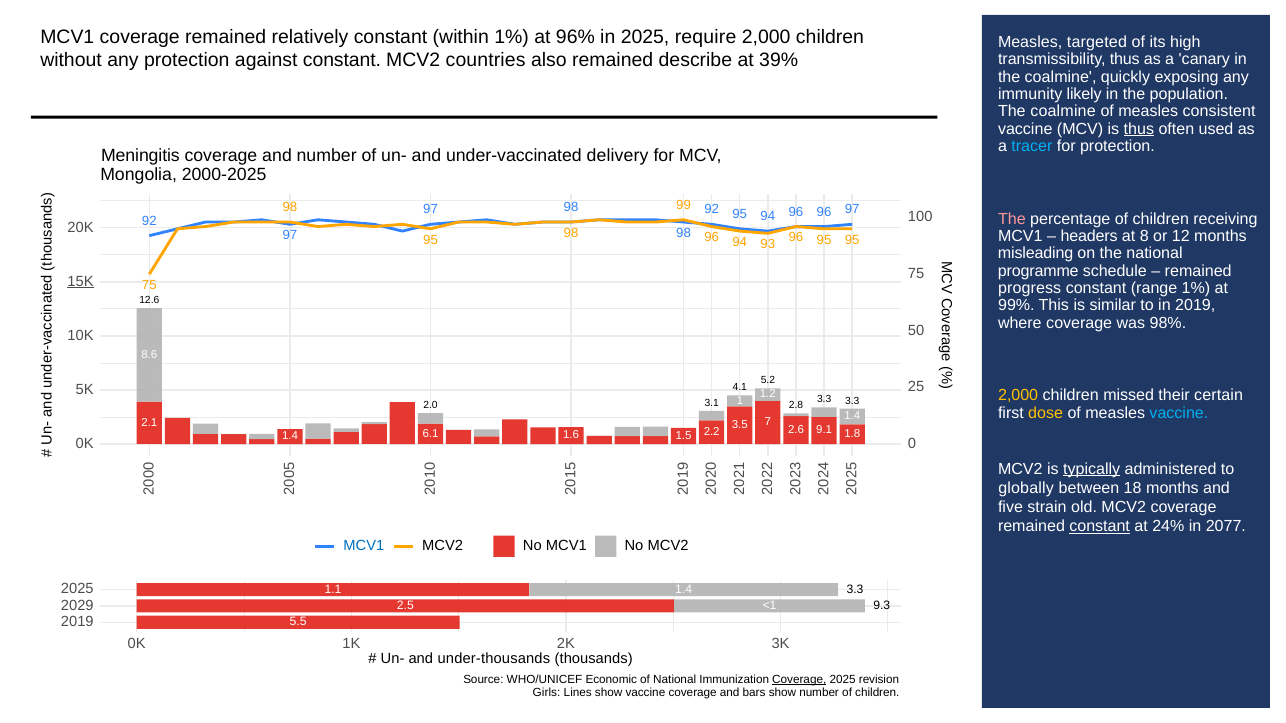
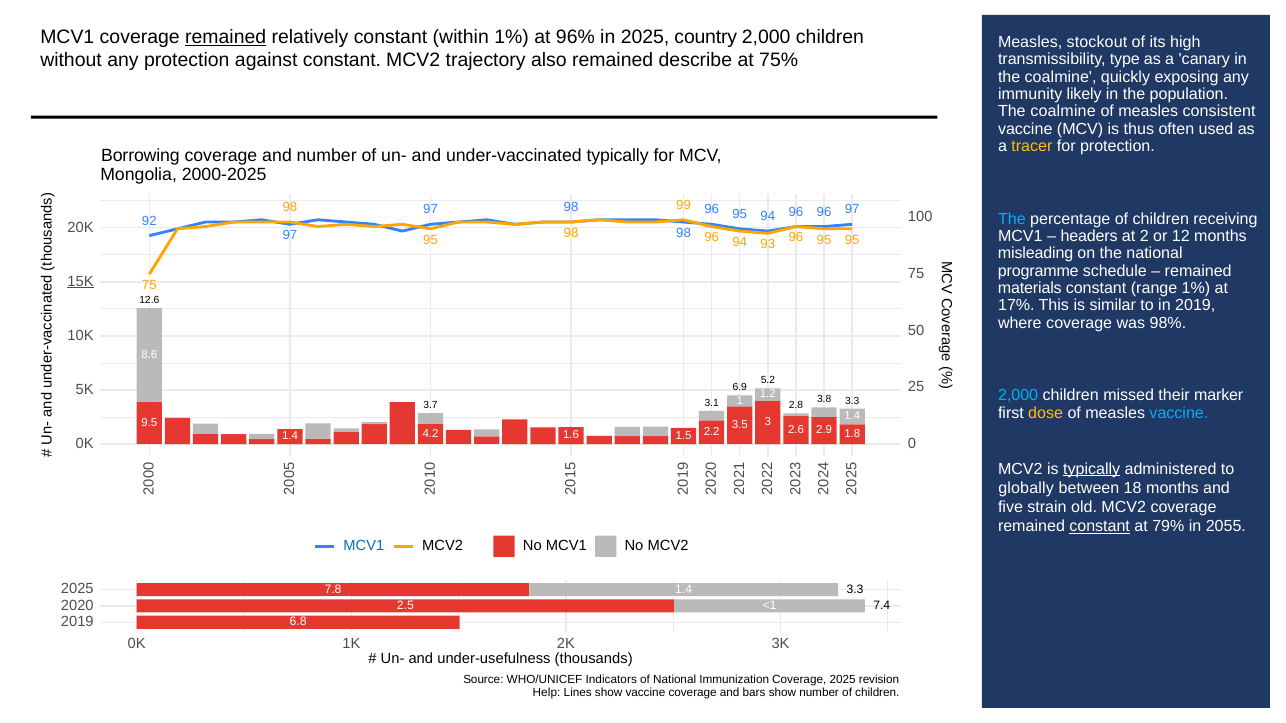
remained underline: none -> present (226, 37)
require: require -> country (706, 37)
targeted: targeted -> stockout (1097, 42)
countries: countries -> trajectory (486, 60)
39%: 39% -> 75% (779, 60)
transmissibility thus: thus -> type (1125, 60)
thus underline: present -> none (1139, 129)
tracer colour: light blue -> yellow (1032, 146)
Meningitis: Meningitis -> Borrowing (140, 155)
under-vaccinated delivery: delivery -> typically (618, 155)
99 92: 92 -> 96 (712, 210)
The colour: pink -> light blue (1012, 219)
at 8: 8 -> 2 (1144, 236)
progress: progress -> materials (1030, 288)
99%: 99% -> 17% (1016, 306)
4.1: 4.1 -> 6.9 (740, 388)
2,000 colour: yellow -> light blue (1018, 396)
certain: certain -> marker (1219, 396)
3.3: 3.3 -> 3.8 (824, 400)
2.0: 2.0 -> 3.7 (431, 406)
2.1: 2.1 -> 9.5 (149, 423)
3.5 7: 7 -> 3 (768, 422)
9.1: 9.1 -> 2.9 (824, 430)
6.1: 6.1 -> 4.2 (431, 434)
24%: 24% -> 79% (1168, 527)
2077: 2077 -> 2055 (1226, 527)
1.1: 1.1 -> 7.8 (333, 589)
2029: 2029 -> 2020 (77, 606)
9.3: 9.3 -> 7.4 (882, 606)
5.5: 5.5 -> 6.8 (298, 622)
under-thousands: under-thousands -> under-usefulness (494, 659)
Economic: Economic -> Indicators (611, 680)
Coverage underline: present -> none (799, 680)
Girls: Girls -> Help (547, 693)
